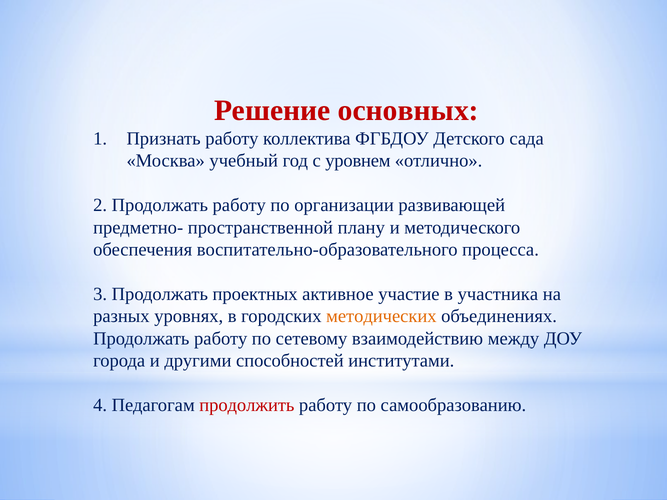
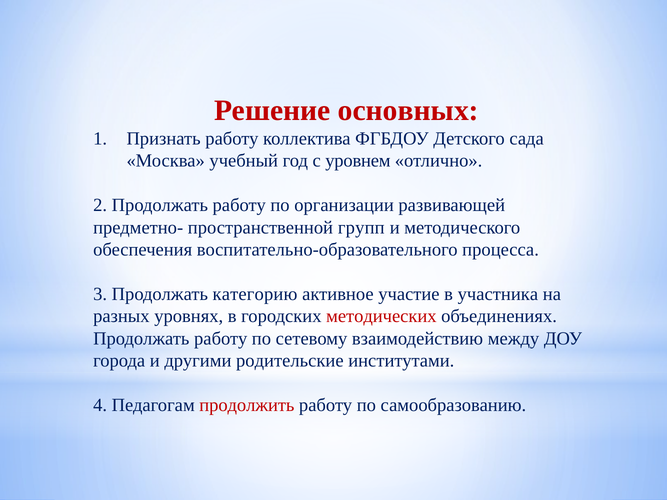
плану: плану -> групп (361, 228)
проектных: проектных -> категорию (255, 294)
методических colour: orange -> red (381, 316)
способностей: способностей -> родительские (290, 361)
